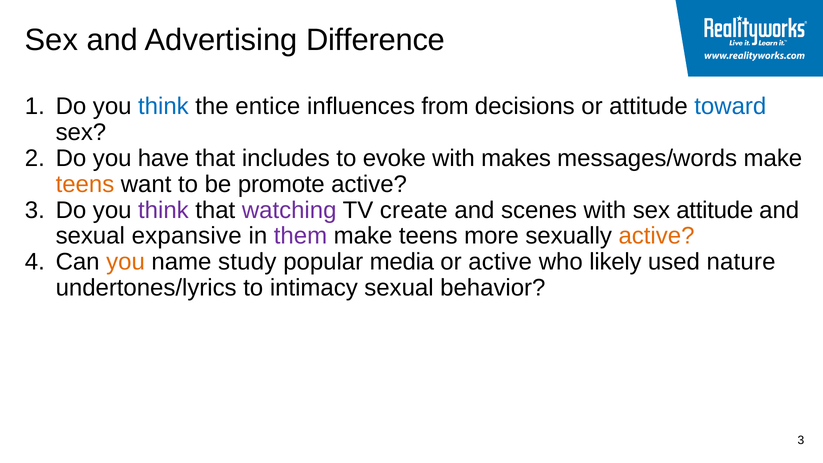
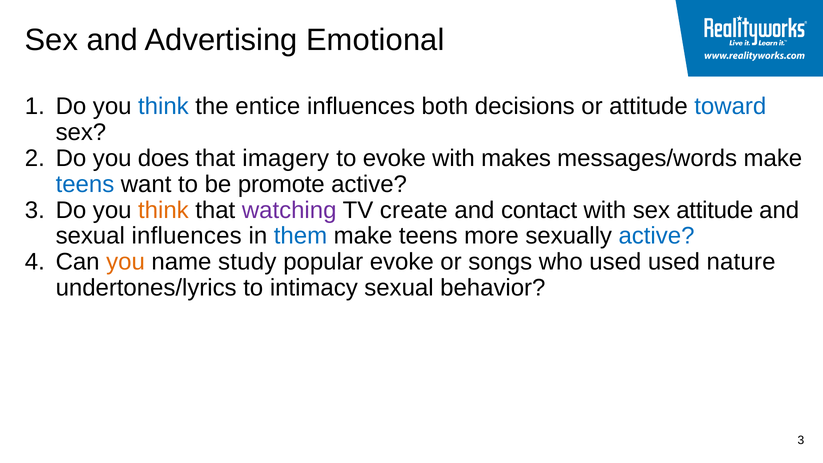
Difference: Difference -> Emotional (375, 40)
from: from -> both (445, 106)
have: have -> does (164, 158)
includes: includes -> imagery (286, 158)
teens colour: orange -> blue (85, 184)
think colour: purple -> orange (163, 210)
scenes: scenes -> contact (539, 210)
sexual expansive: expansive -> influences (187, 236)
them colour: purple -> blue (300, 236)
active colour: orange -> blue (657, 236)
popular media: media -> evoke (402, 262)
or active: active -> songs (500, 262)
who likely: likely -> used (615, 262)
